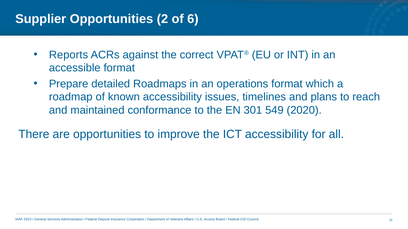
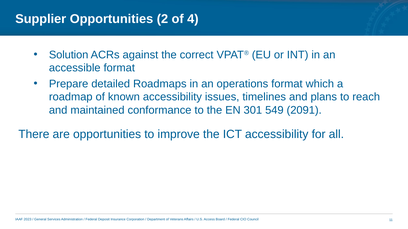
6: 6 -> 4 (193, 19)
Reports: Reports -> Solution (69, 55)
2020: 2020 -> 2091 (304, 110)
